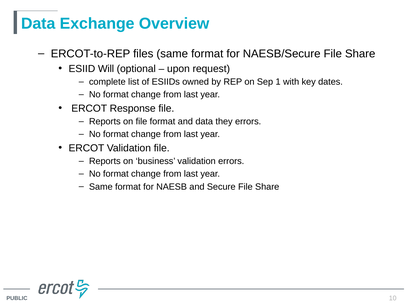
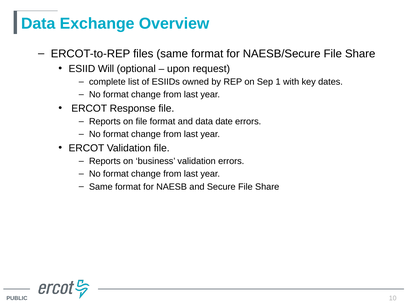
they: they -> date (224, 122)
